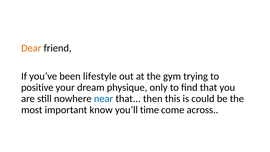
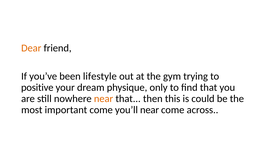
near colour: blue -> orange (104, 99)
important know: know -> come (101, 110)
you’ll time: time -> near (150, 110)
